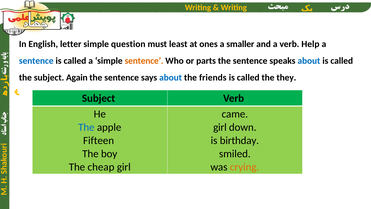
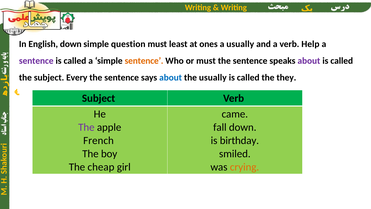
English letter: letter -> down (71, 44)
a smaller: smaller -> usually (240, 44)
sentence colour: blue -> purple (36, 61)
or parts: parts -> must (206, 61)
about colour: blue -> purple (309, 61)
Again: Again -> Every (77, 77)
the friends: friends -> usually (213, 77)
The colour: blue -> purple (86, 127)
girl: girl -> fall (220, 127)
Fifteen: Fifteen -> French (99, 140)
